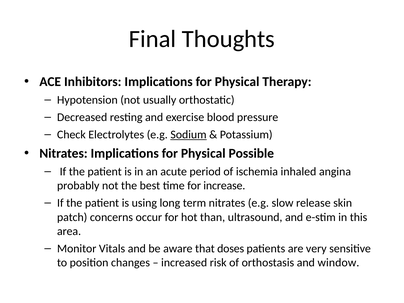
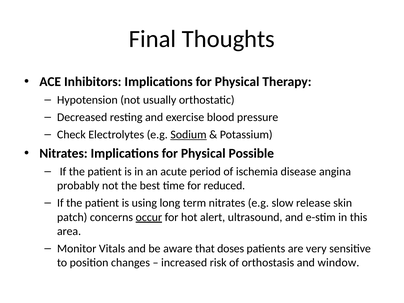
inhaled: inhaled -> disease (298, 172)
increase: increase -> reduced (224, 186)
occur underline: none -> present (149, 217)
than: than -> alert (213, 217)
